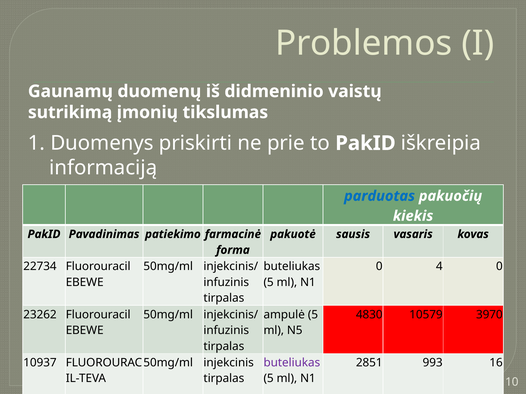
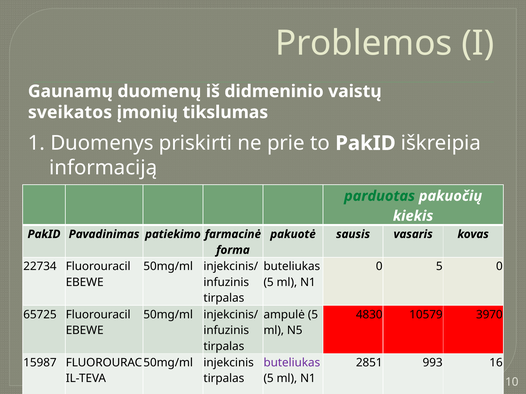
sutrikimą: sutrikimą -> sveikatos (70, 112)
parduotas colour: blue -> green (380, 196)
0 4: 4 -> 5 (439, 267)
23262: 23262 -> 65725 (40, 315)
10937: 10937 -> 15987 (40, 363)
